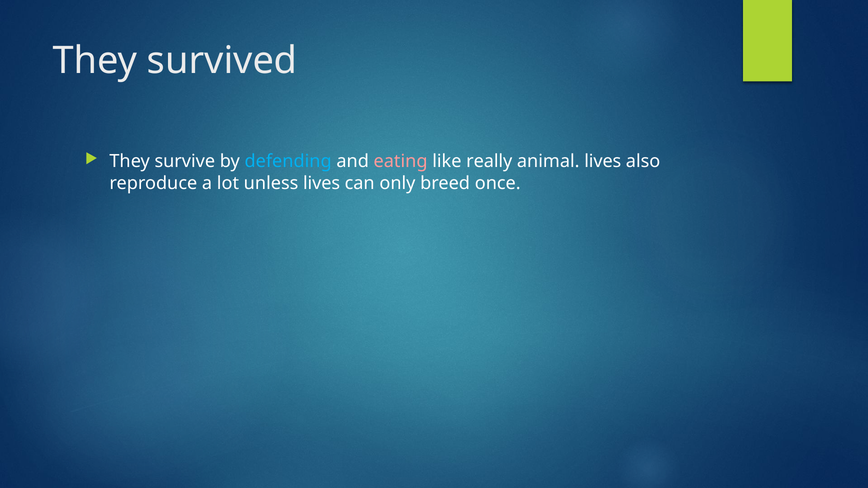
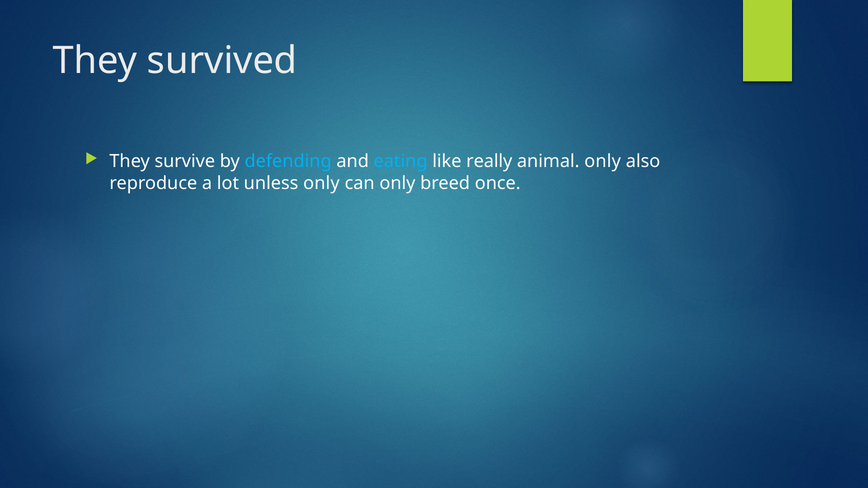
eating colour: pink -> light blue (401, 162)
animal lives: lives -> only (603, 162)
unless lives: lives -> only (321, 183)
